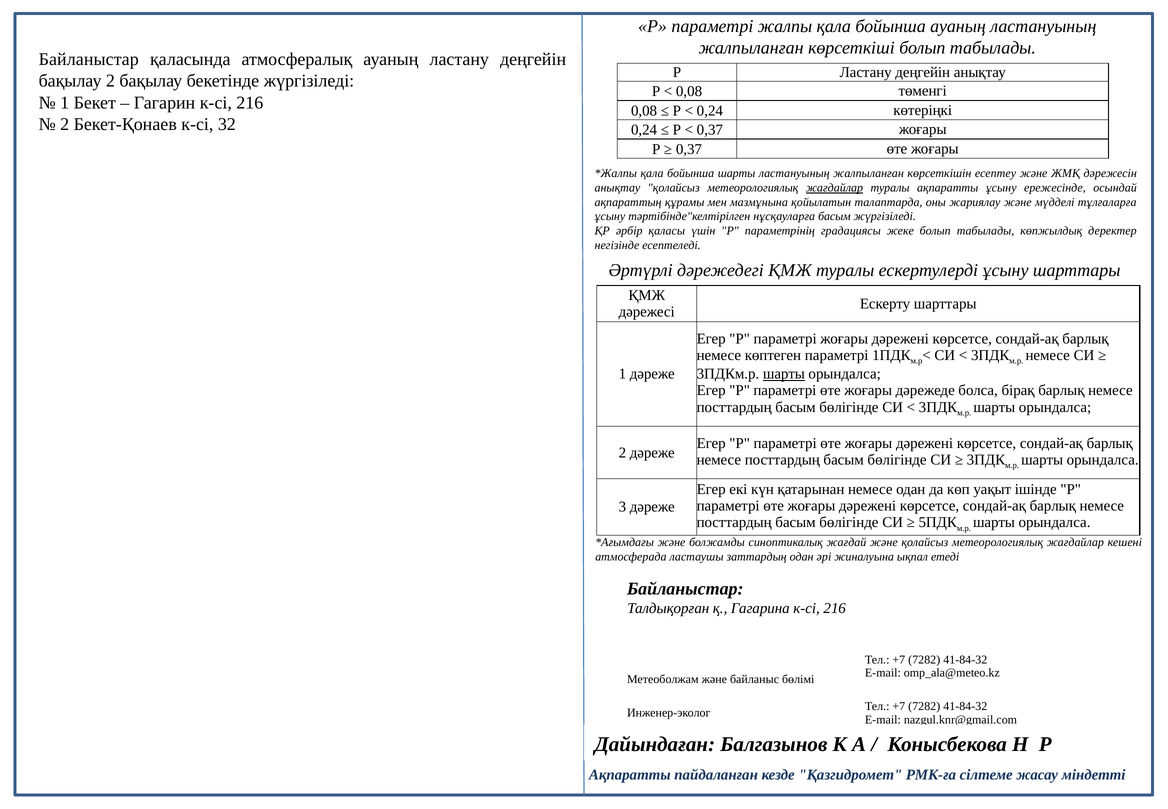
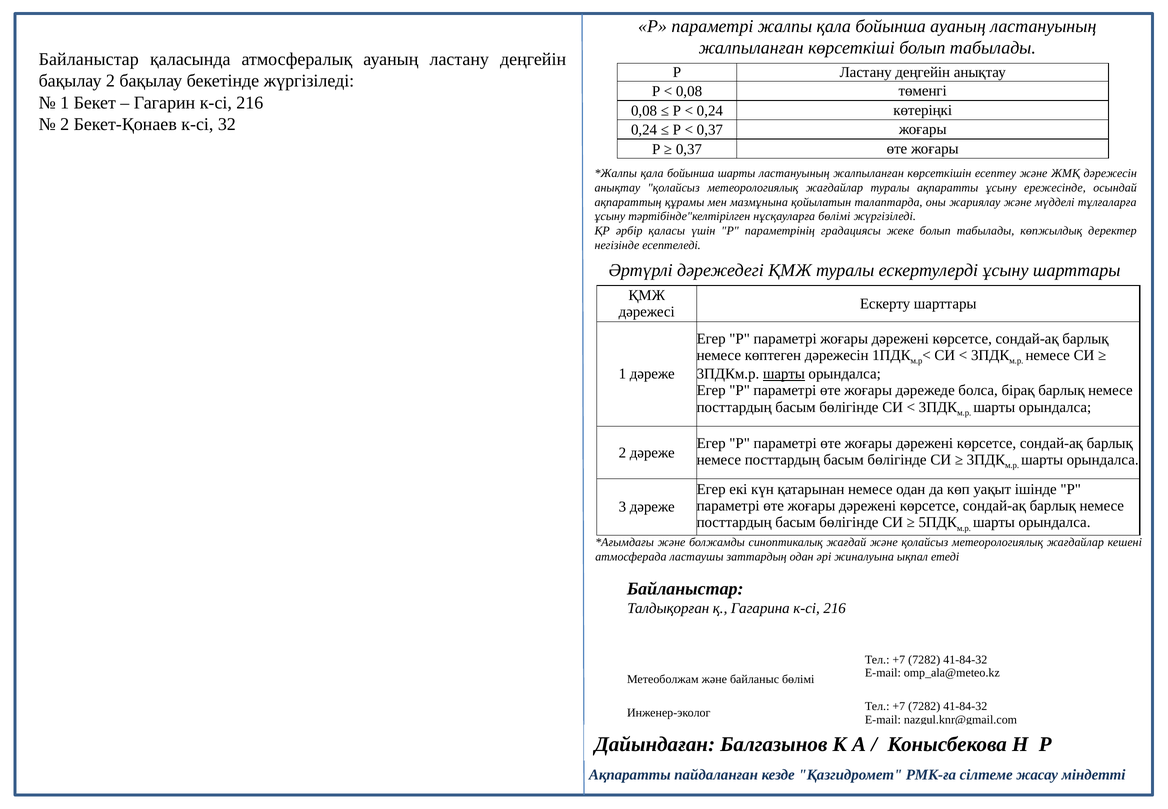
жағдайлар underline: present -> none (834, 188)
нұсқауларға басым: басым -> бөлімі (834, 216)
көптеген параметрі: параметрі -> дәрежесін (837, 355)
